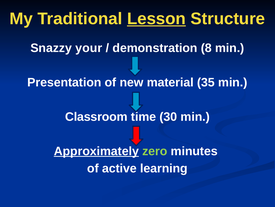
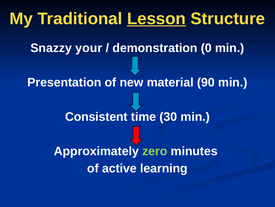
8: 8 -> 0 (206, 48)
35: 35 -> 90 (206, 82)
Classroom: Classroom -> Consistent (96, 116)
Approximately underline: present -> none (96, 151)
